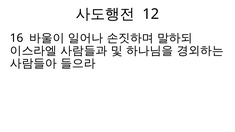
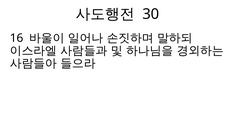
12: 12 -> 30 (151, 14)
